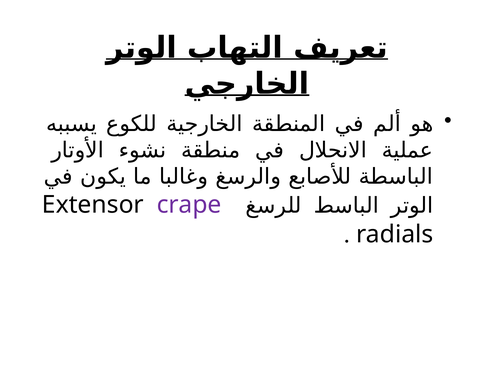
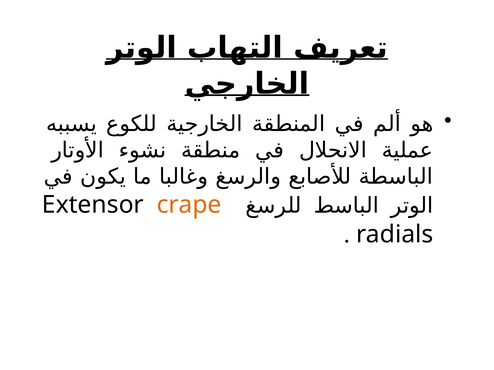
crape colour: purple -> orange (189, 205)
